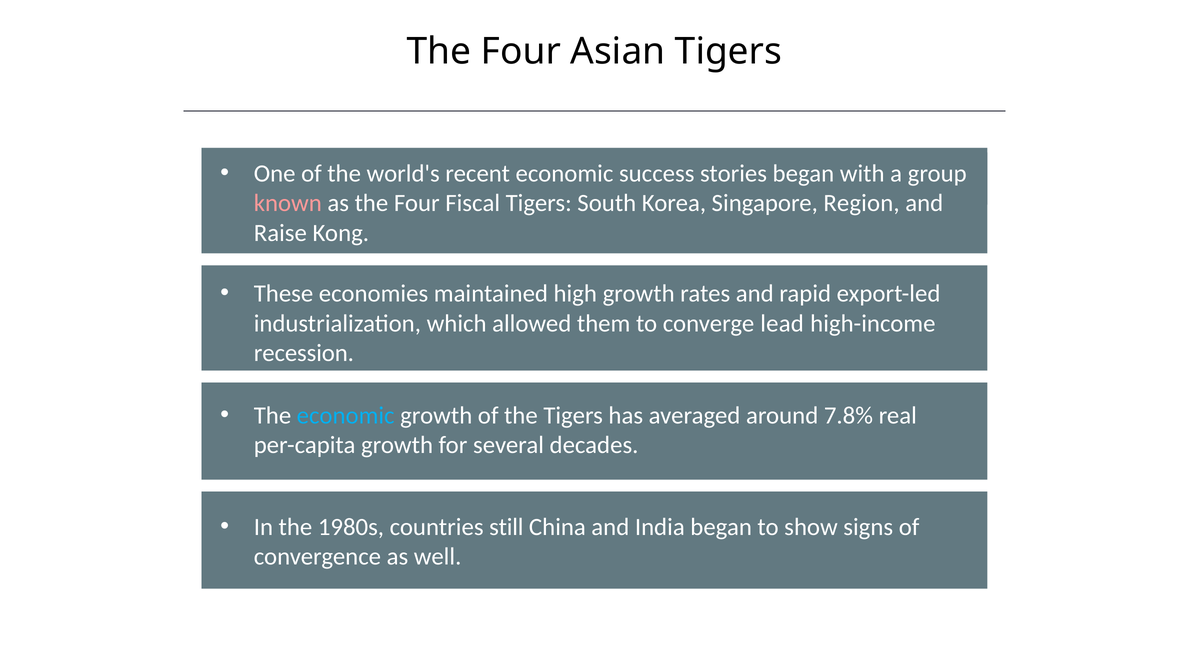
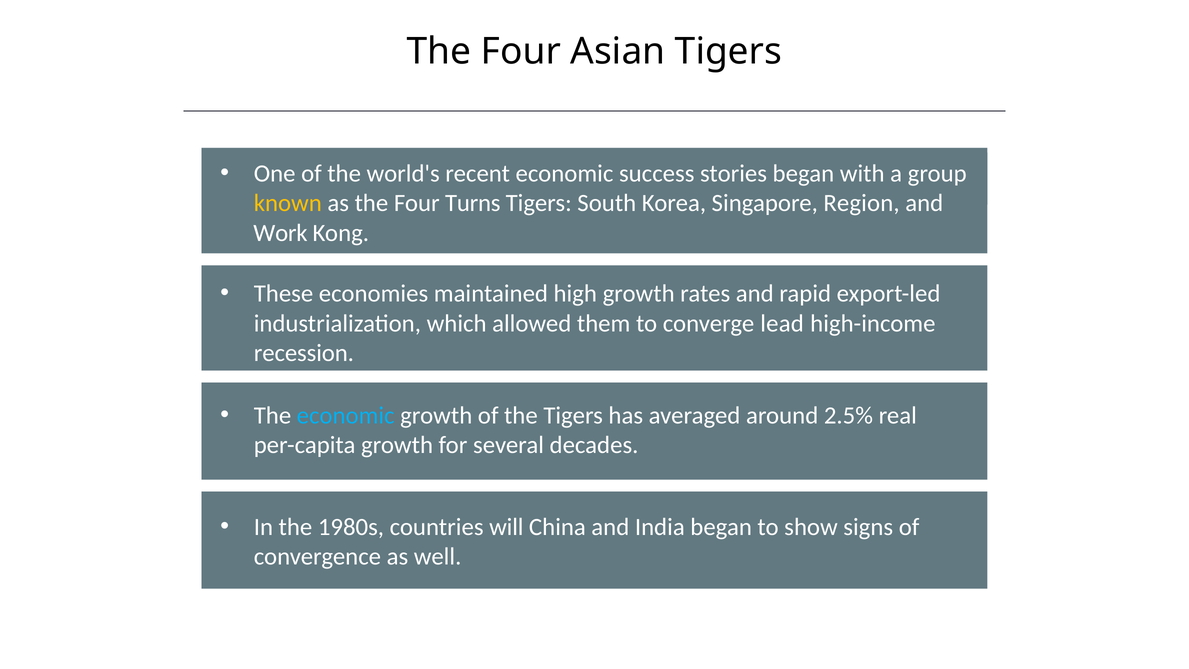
known colour: pink -> yellow (288, 203)
Fiscal: Fiscal -> Turns (473, 203)
Raise: Raise -> Work (280, 233)
7.8%: 7.8% -> 2.5% (848, 415)
still: still -> will (506, 527)
